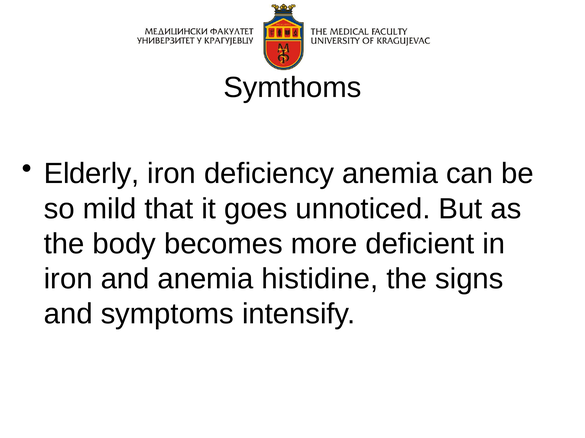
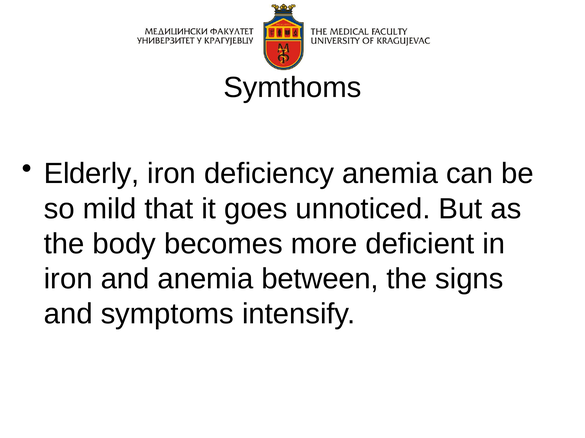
histidine: histidine -> between (320, 279)
